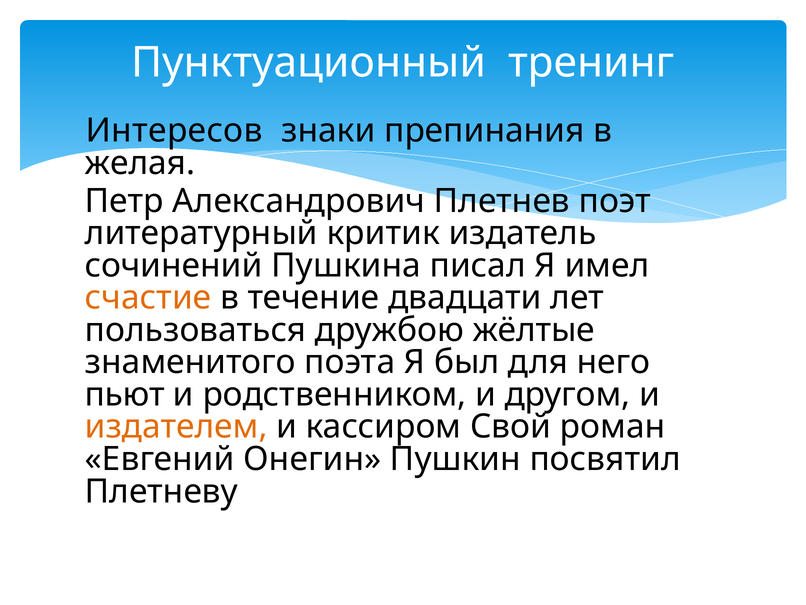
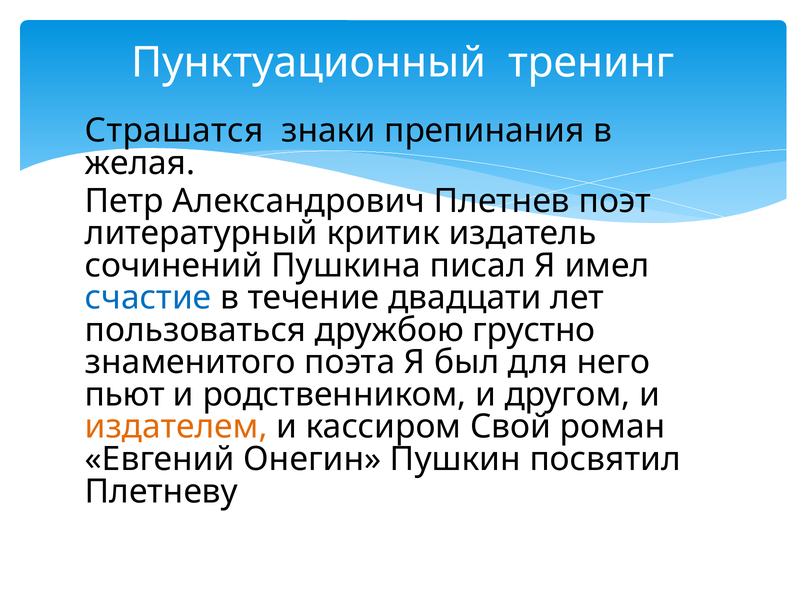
Интересов: Интересов -> Страшатся (174, 131)
счастие colour: orange -> blue (148, 298)
жёлтые: жёлтые -> грустно (534, 330)
